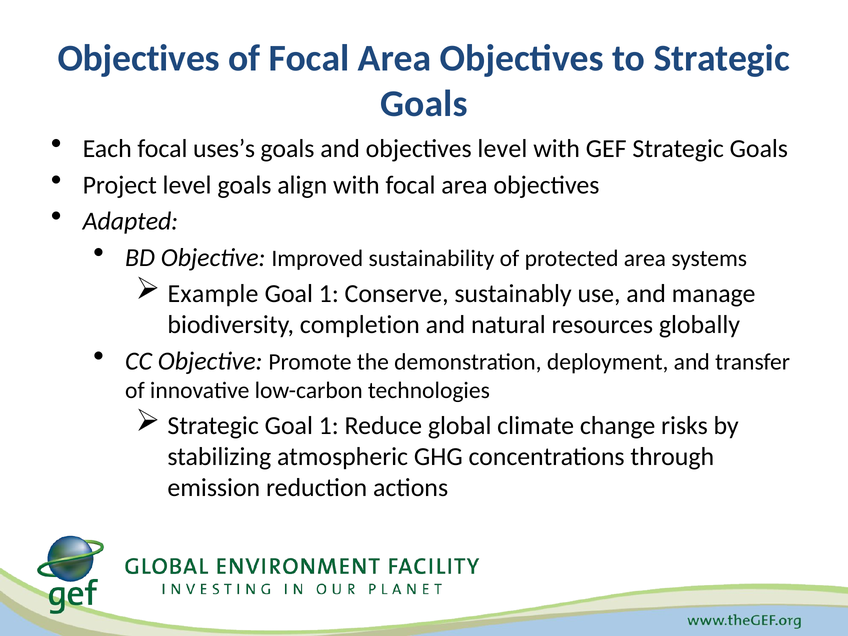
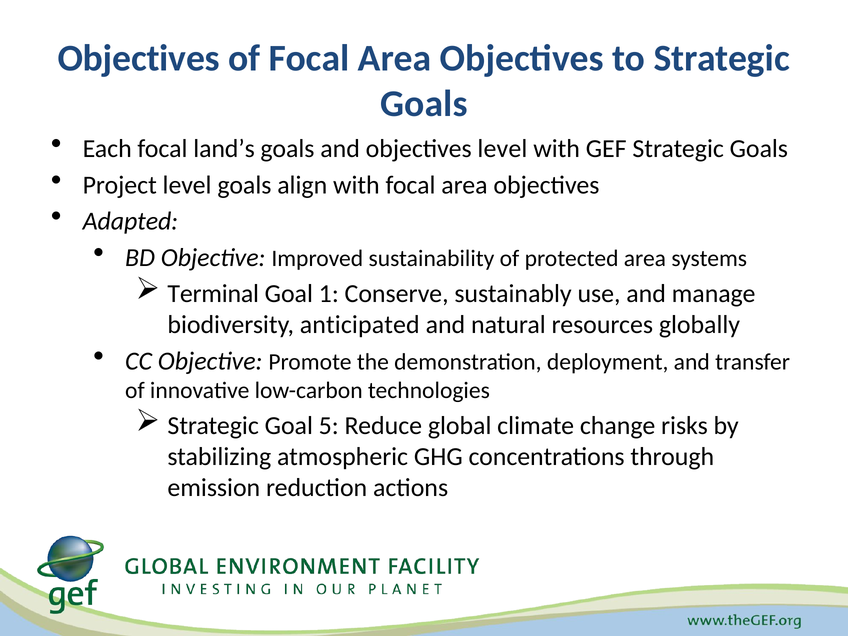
uses’s: uses’s -> land’s (224, 149)
Example: Example -> Terminal (213, 294)
completion: completion -> anticipated (360, 325)
Strategic Goal 1: 1 -> 5 (329, 426)
